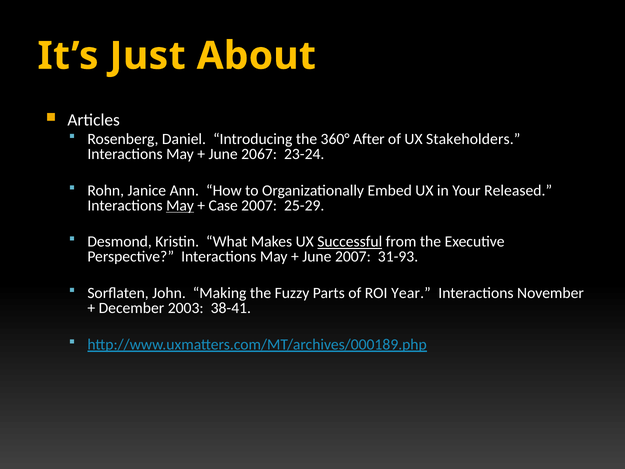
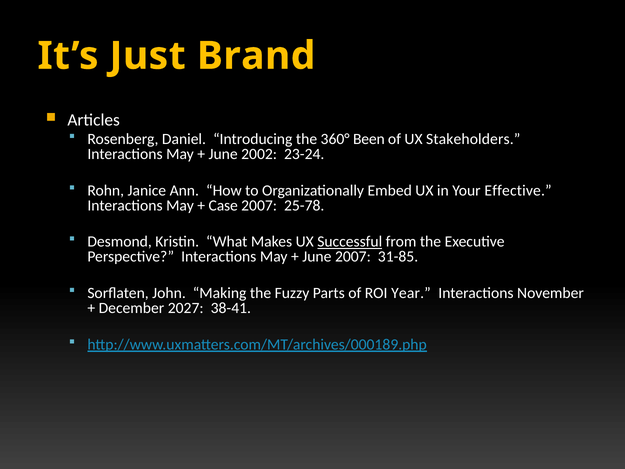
About: About -> Brand (256, 56)
After: After -> Been (369, 139)
2067: 2067 -> 2002 (259, 154)
Released: Released -> Effective (518, 190)
May underline: present -> none (180, 205)
25-29: 25-29 -> 25-78 (304, 205)
31-93: 31-93 -> 31-85 (398, 257)
2003: 2003 -> 2027 (186, 308)
